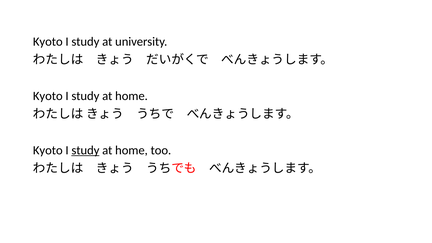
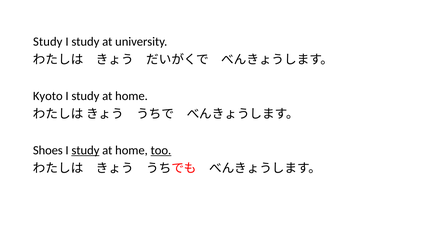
Kyoto: Kyoto -> Study (48, 42)
Kyoto: Kyoto -> Shoes (48, 150)
too underline: none -> present (161, 150)
